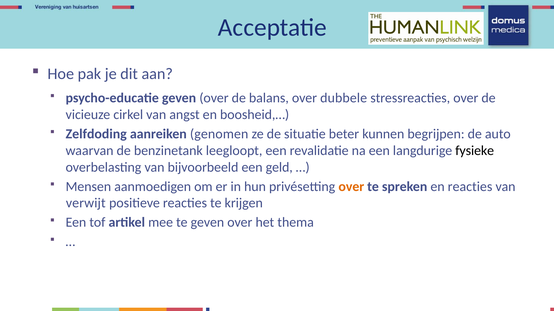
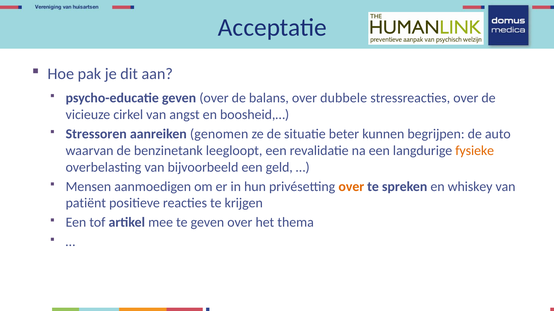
Zelfdoding: Zelfdoding -> Stressoren (96, 134)
fysieke colour: black -> orange (475, 151)
en reacties: reacties -> whiskey (470, 187)
verwijt: verwijt -> patiënt (86, 203)
